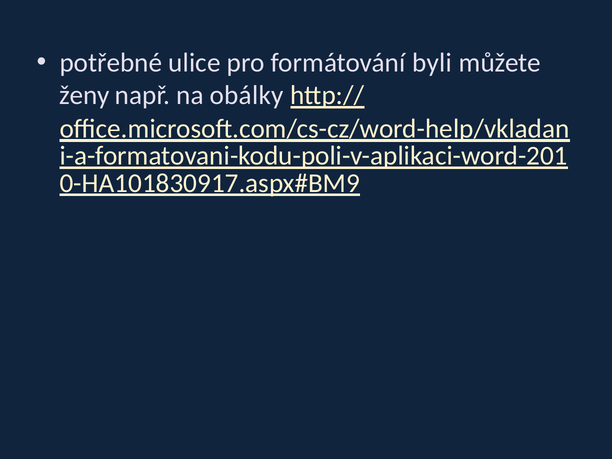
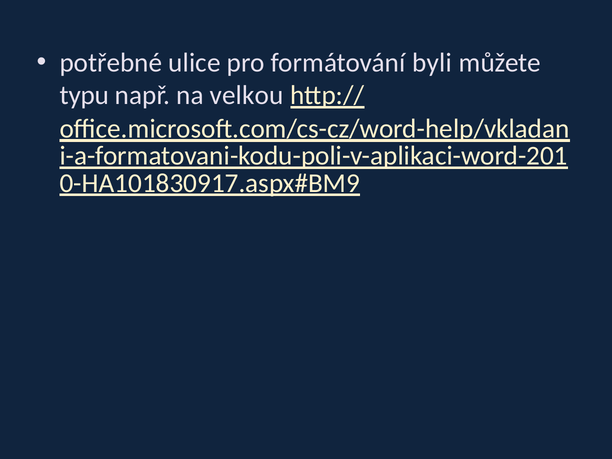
ženy: ženy -> typu (84, 96)
obálky: obálky -> velkou (247, 96)
